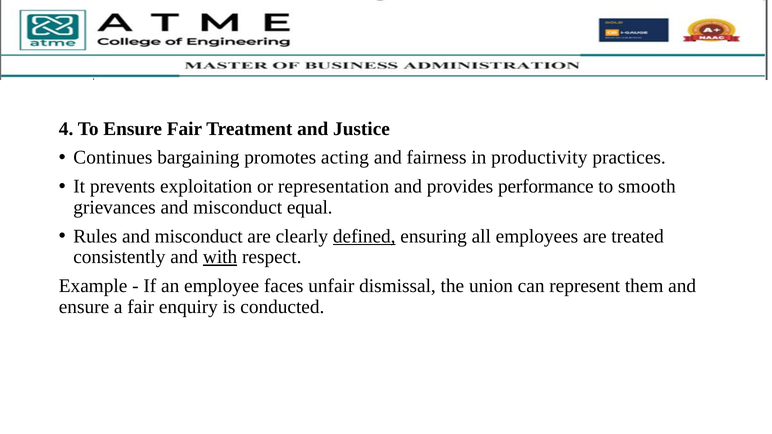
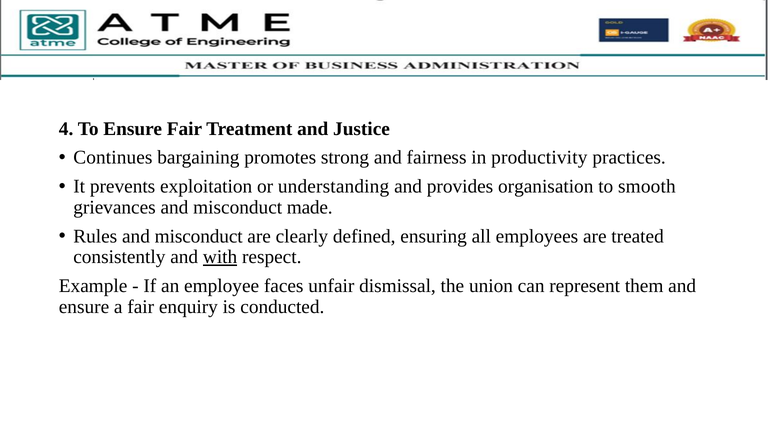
acting: acting -> strong (345, 158)
representation: representation -> understanding (334, 187)
performance: performance -> organisation (546, 187)
equal: equal -> made (310, 207)
defined underline: present -> none (364, 236)
